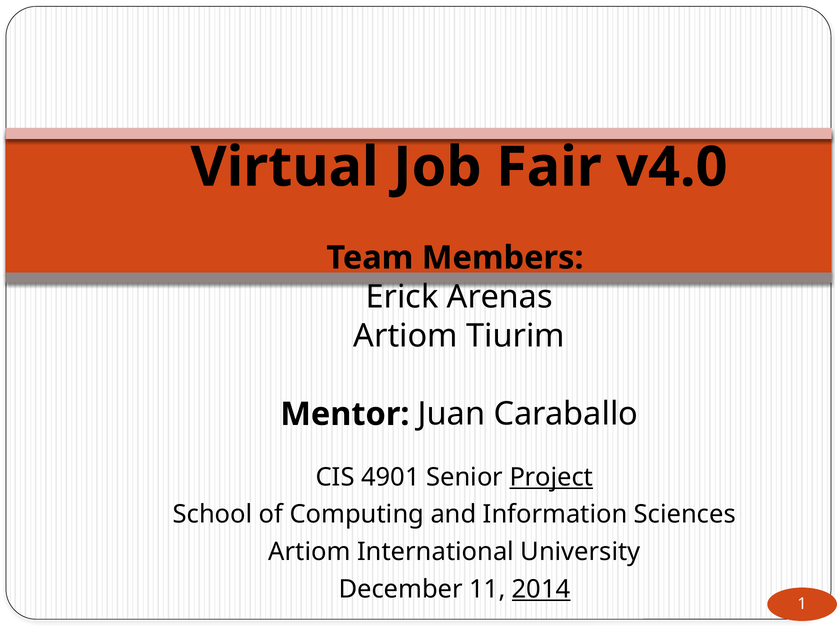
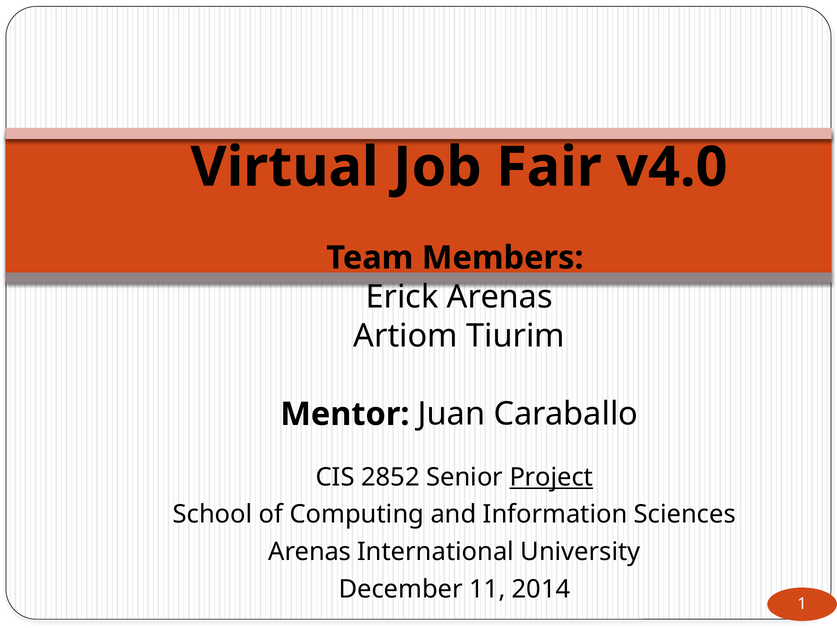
4901: 4901 -> 2852 (390, 477)
Artiom: Artiom -> Arenas (310, 552)
2014 underline: present -> none (541, 589)
